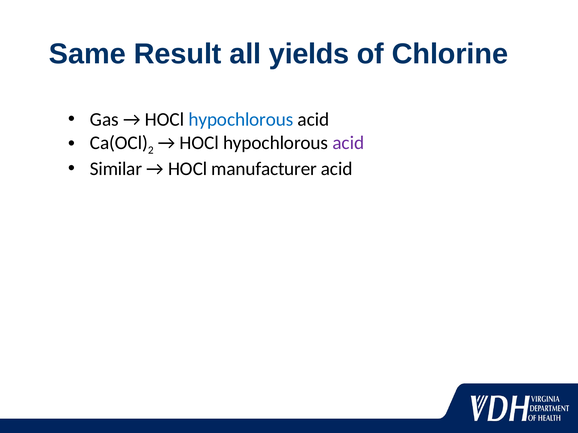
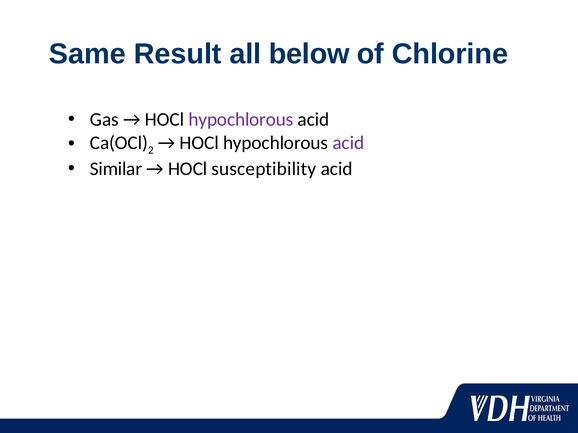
yields: yields -> below (309, 54)
hypochlorous colour: blue -> purple (241, 120)
manufacturer: manufacturer -> susceptibility (264, 169)
